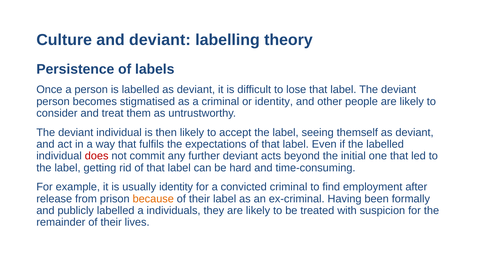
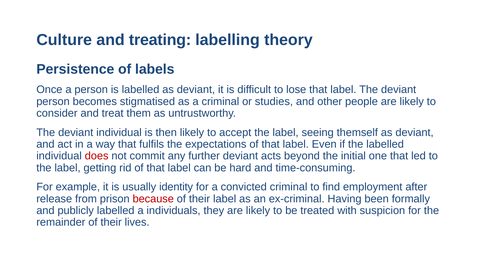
and deviant: deviant -> treating (160, 40)
or identity: identity -> studies (274, 102)
because colour: orange -> red (153, 199)
